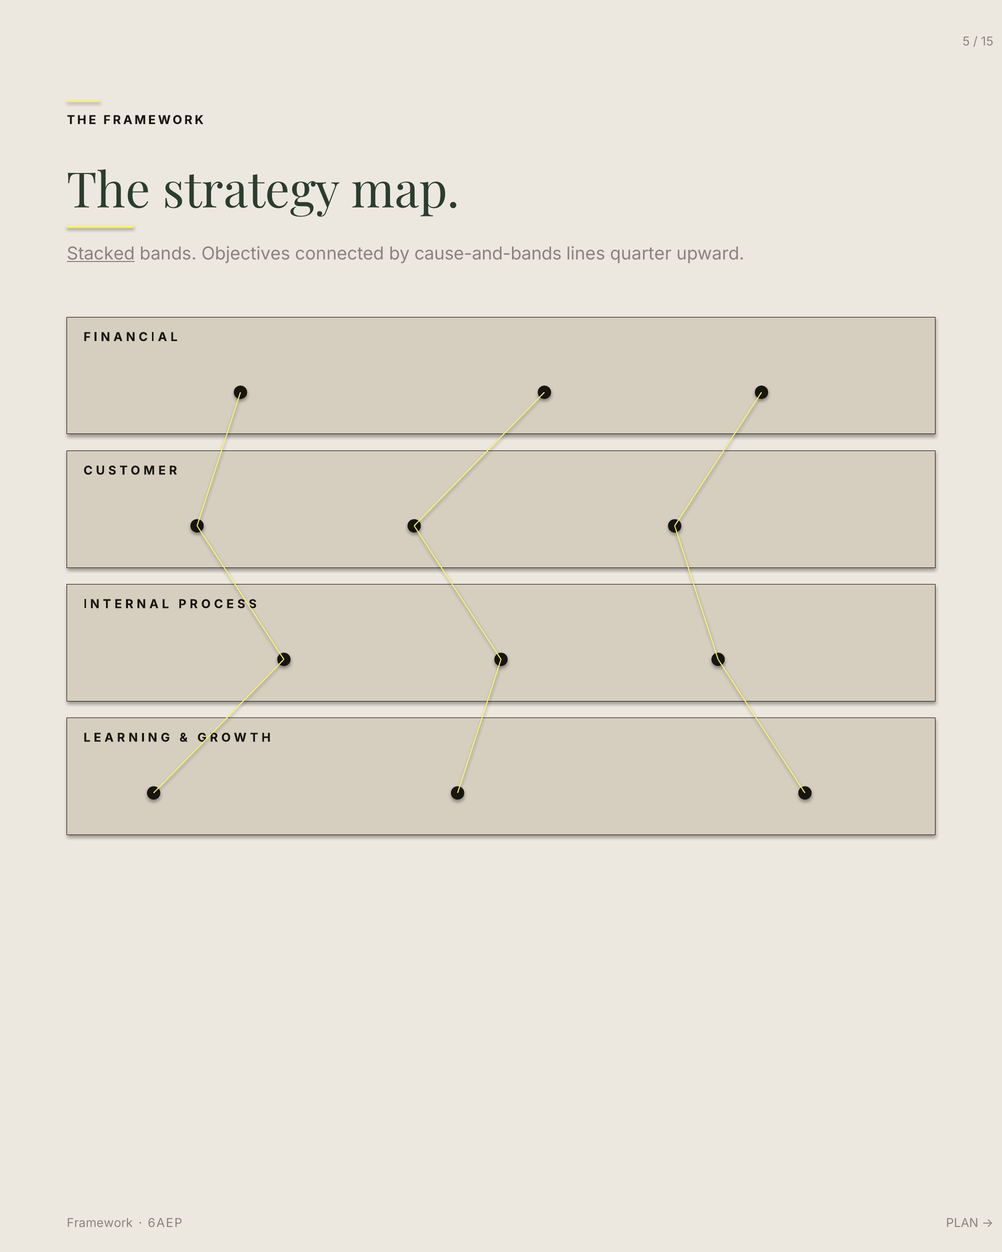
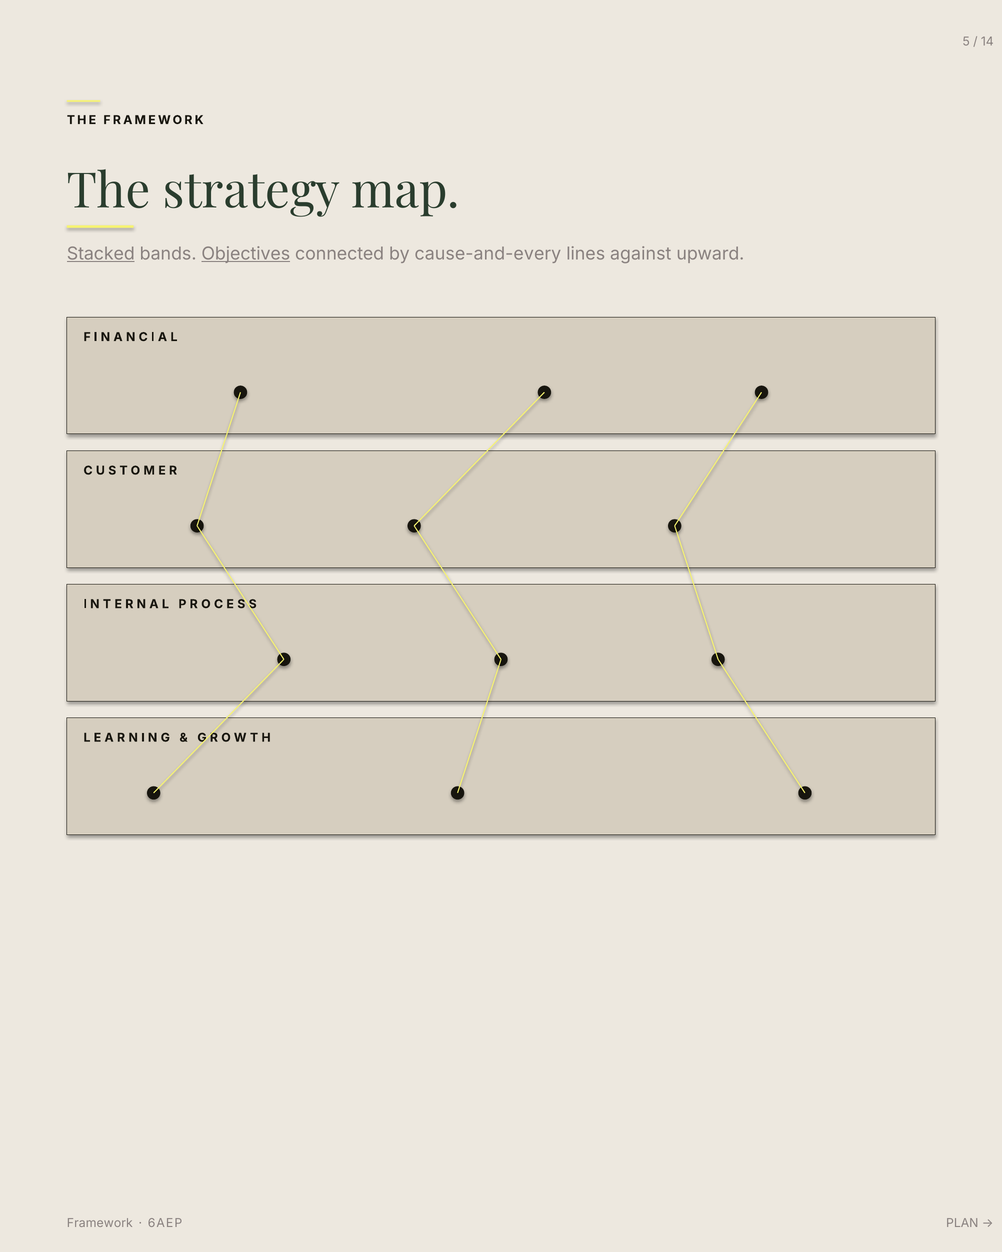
15: 15 -> 14 (987, 42)
Objectives underline: none -> present (246, 254)
cause-and-bands: cause-and-bands -> cause-and-every (488, 254)
quarter: quarter -> against (641, 254)
